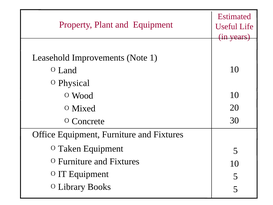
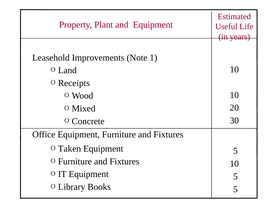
Physical: Physical -> Receipts (74, 83)
